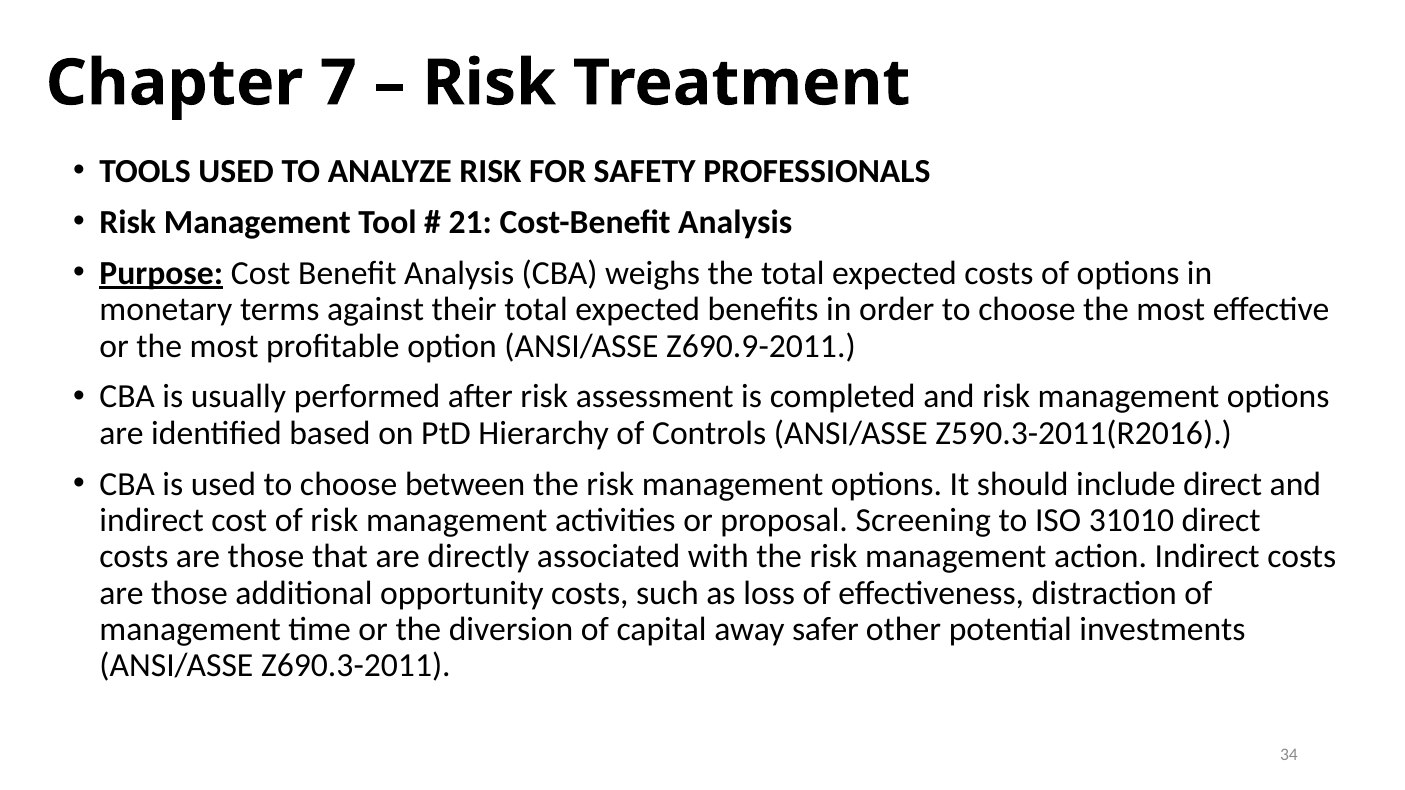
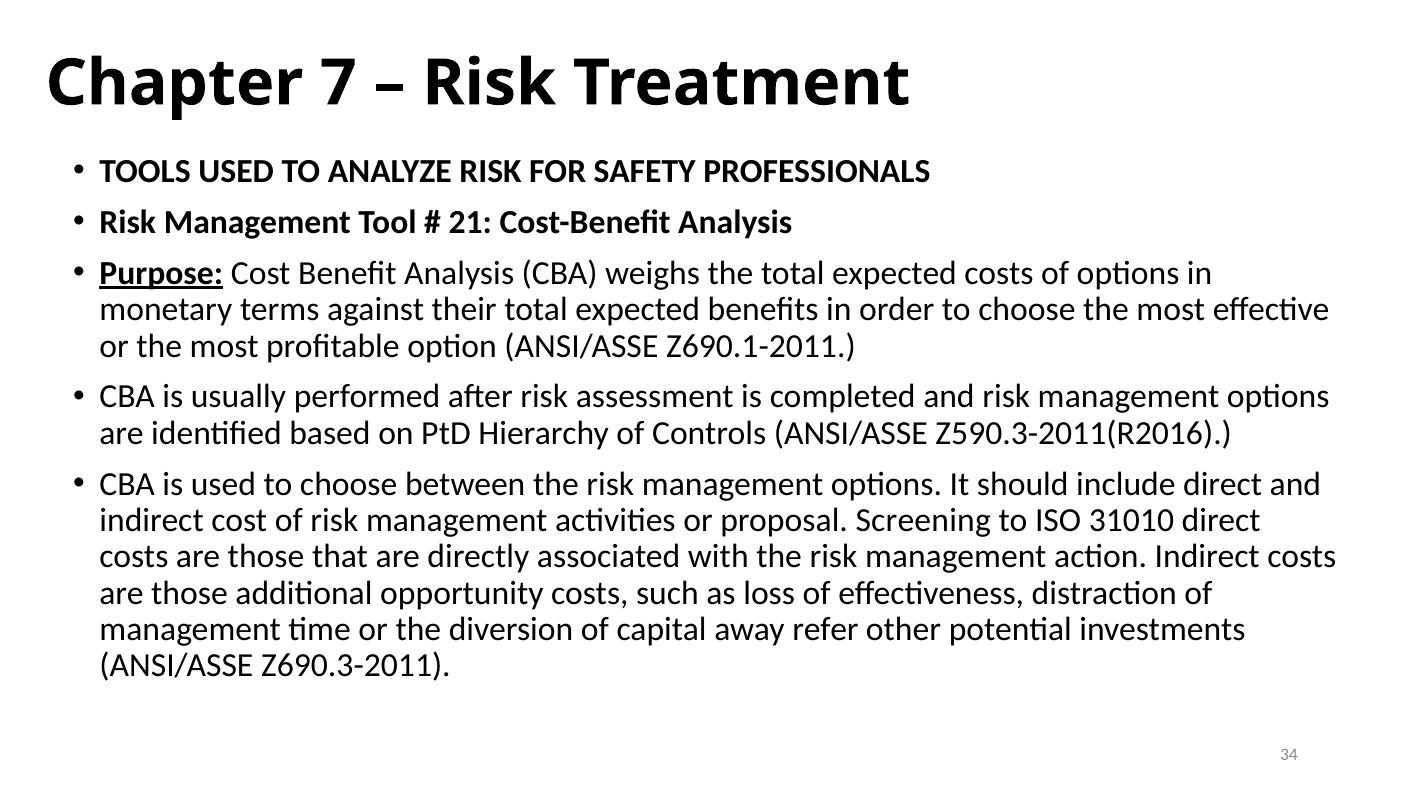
Z690.9-2011: Z690.9-2011 -> Z690.1-2011 (761, 346)
safer: safer -> refer (825, 630)
